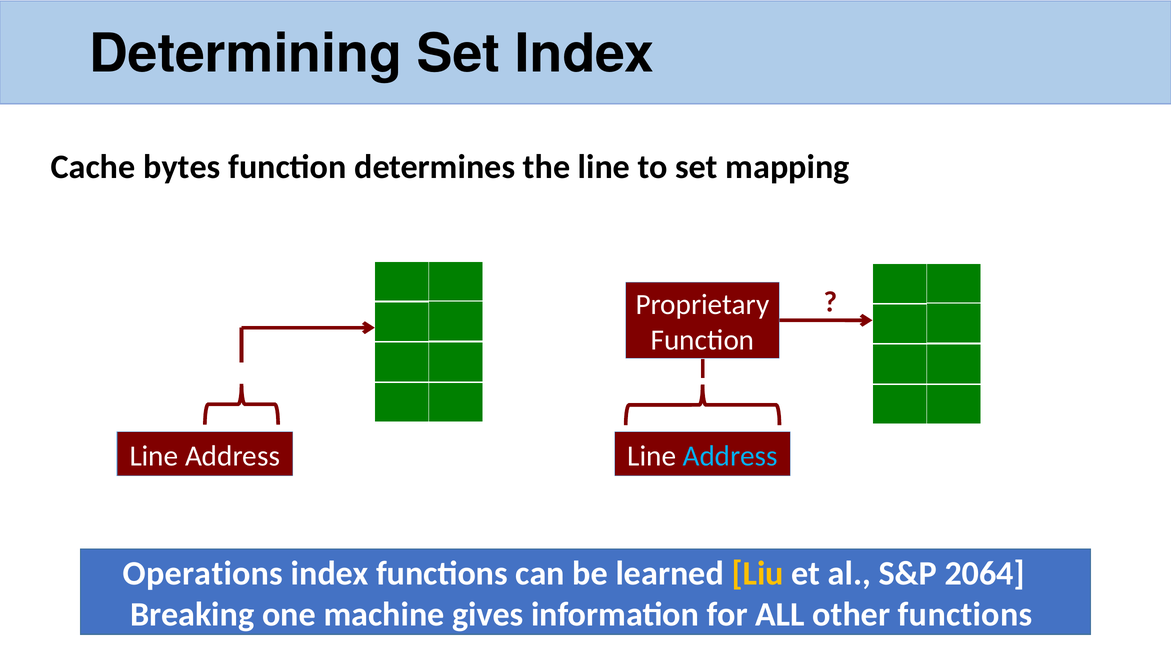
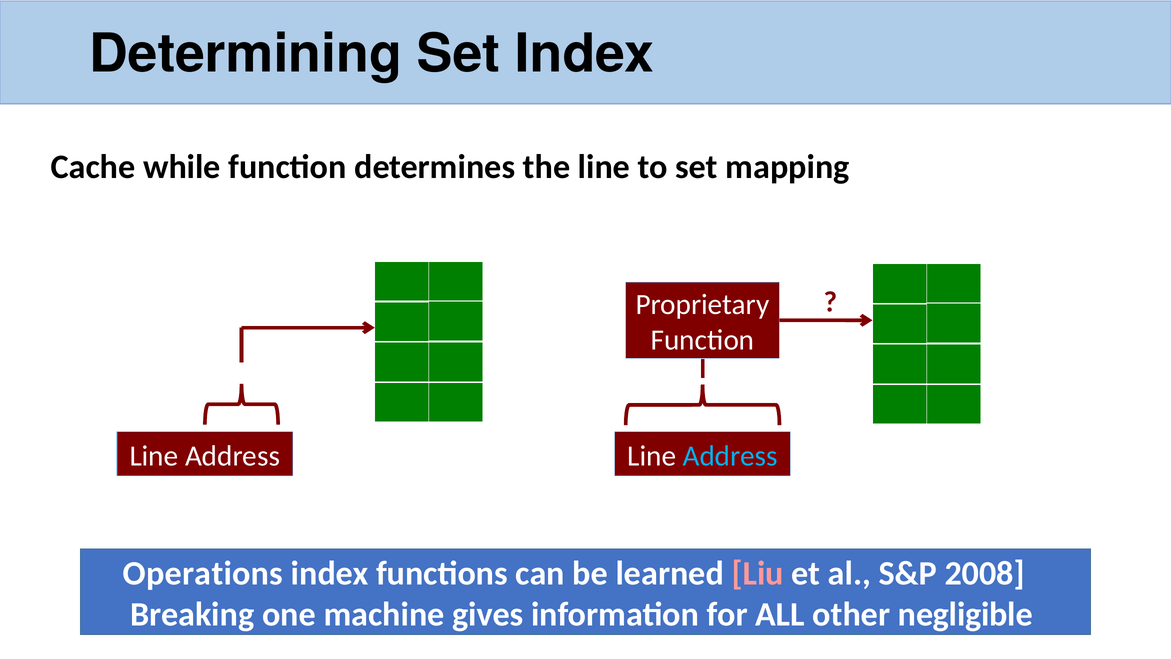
bytes: bytes -> while (182, 167)
Liu colour: yellow -> pink (758, 573)
2064: 2064 -> 2008 (985, 573)
other functions: functions -> negligible (965, 614)
